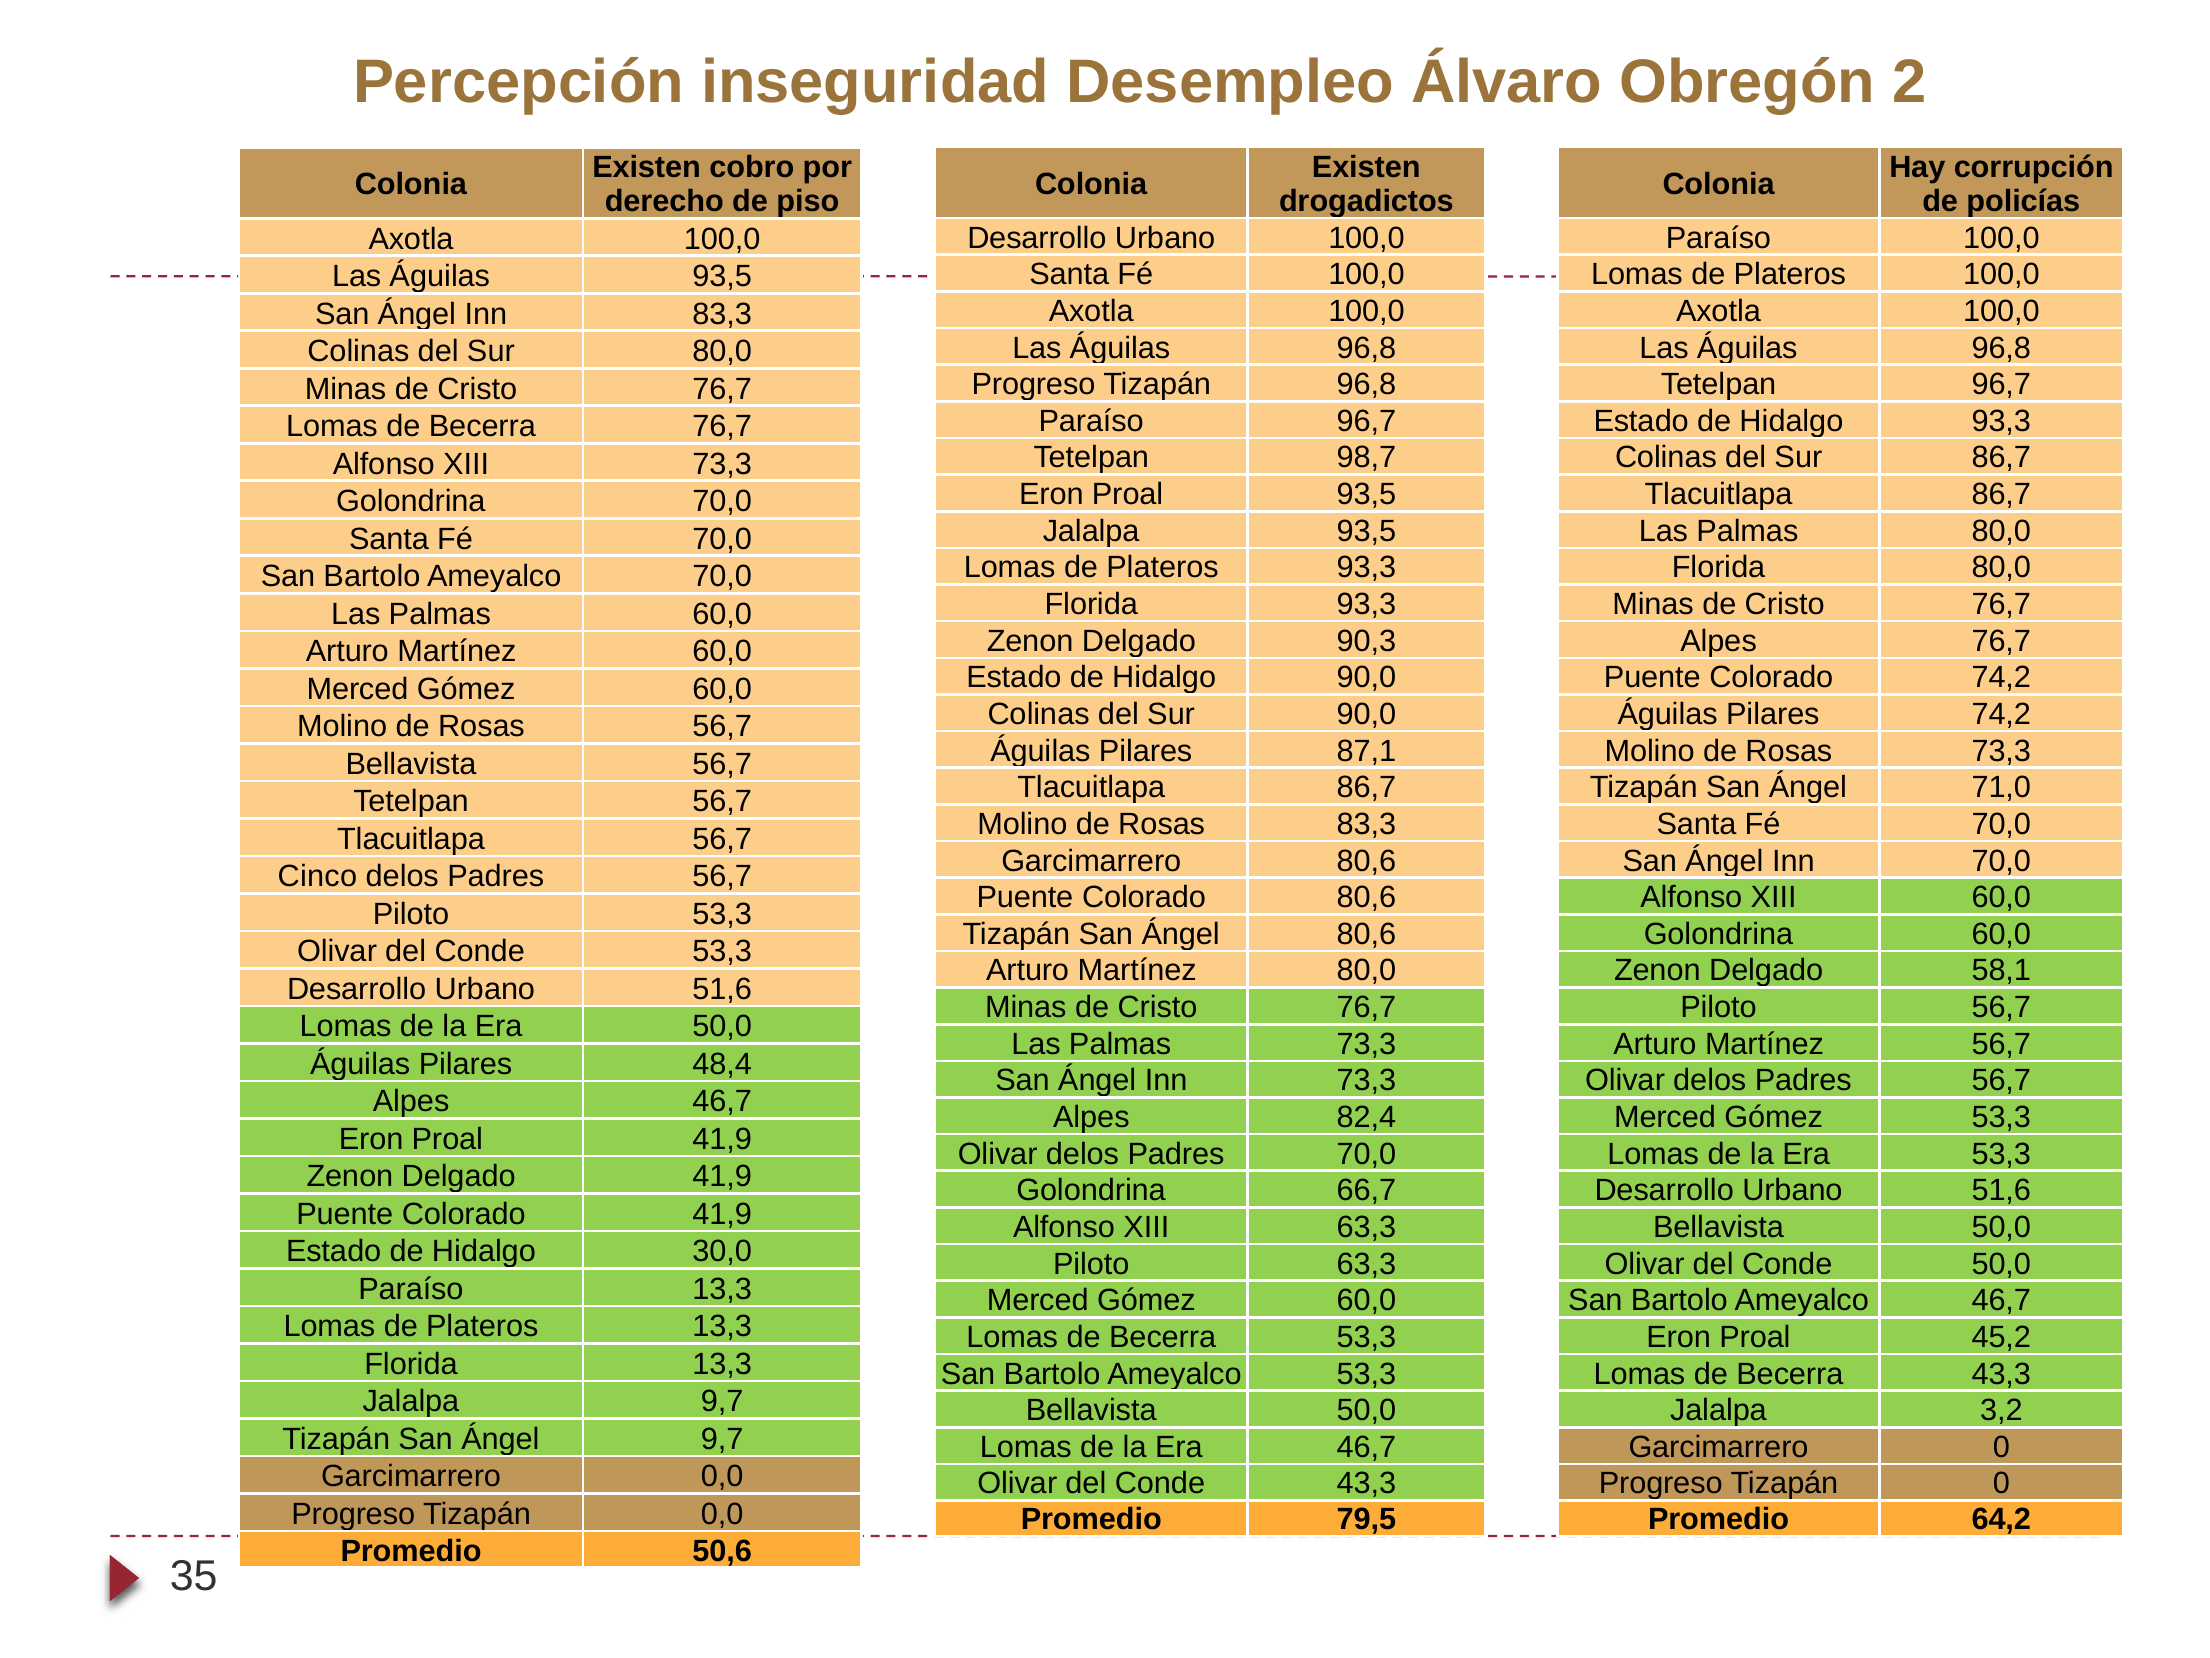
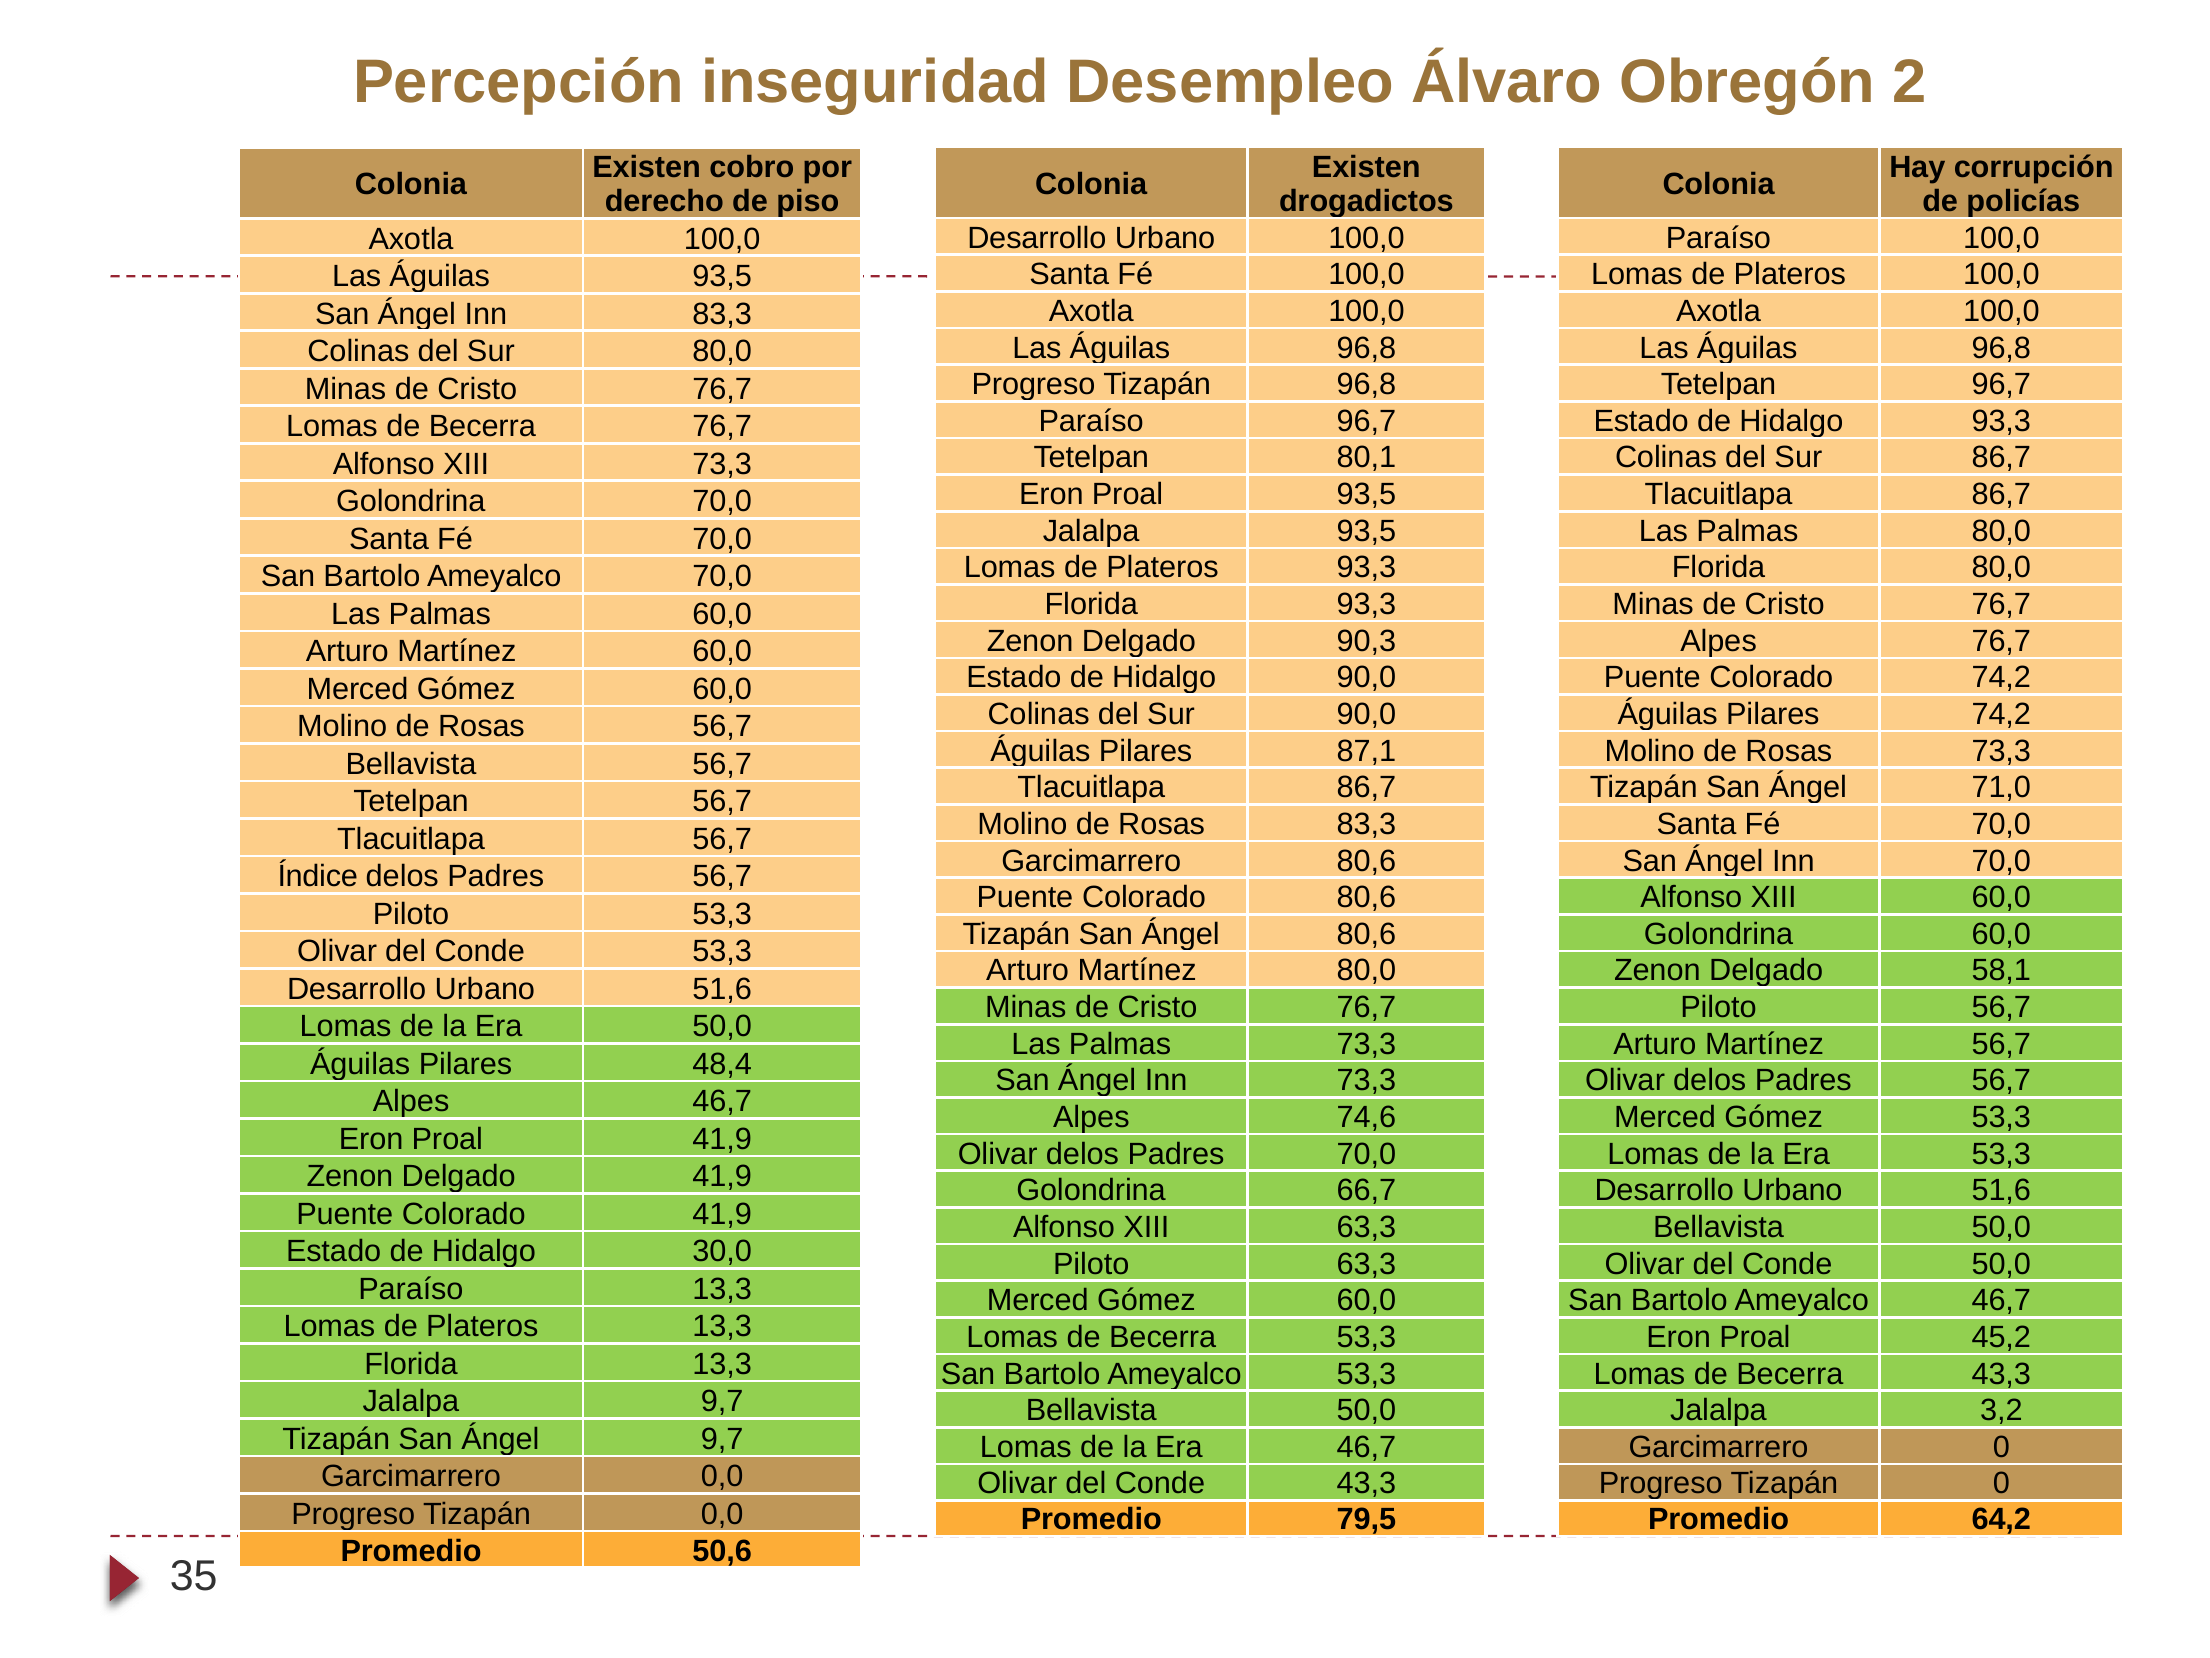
98,7: 98,7 -> 80,1 (1366, 458)
Cinco: Cinco -> Índice (318, 876)
82,4: 82,4 -> 74,6 (1366, 1117)
